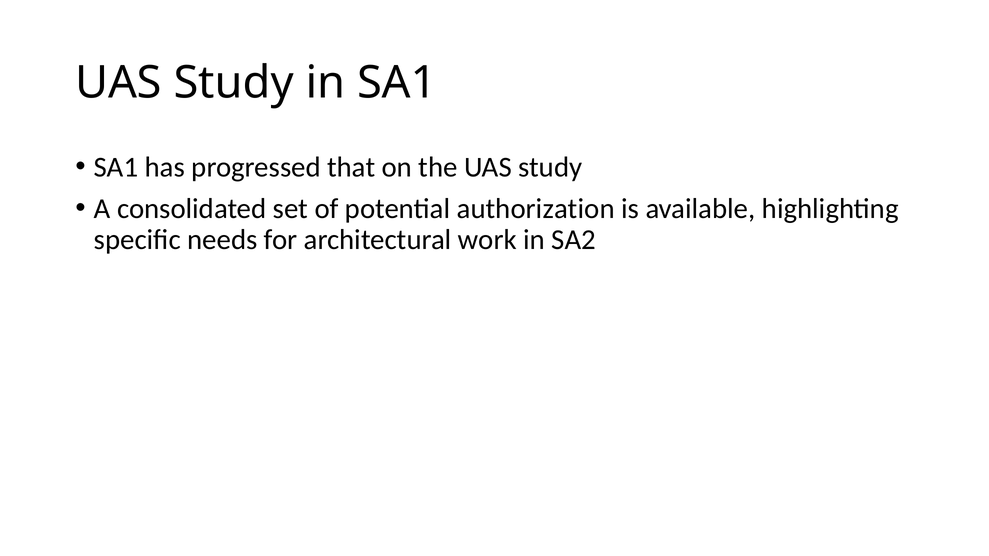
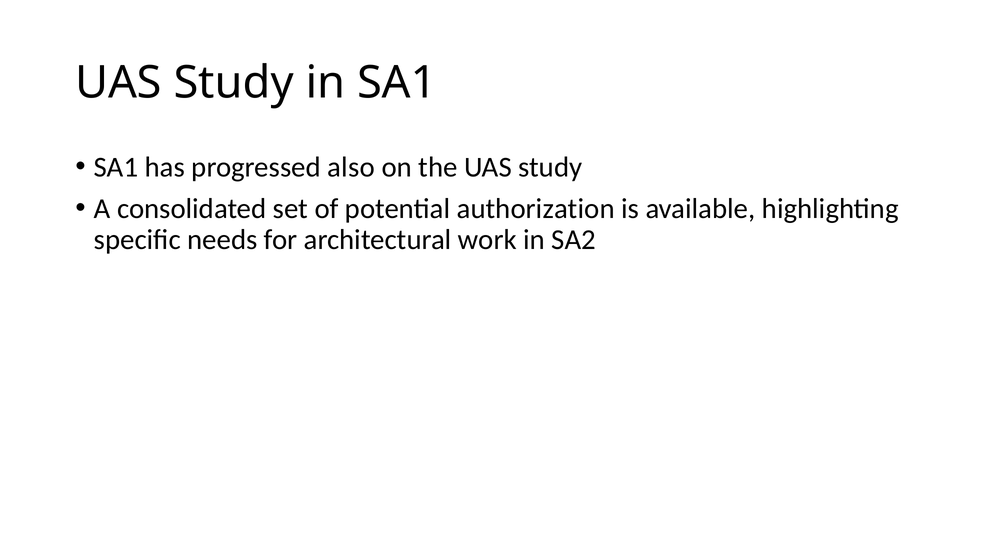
that: that -> also (351, 167)
